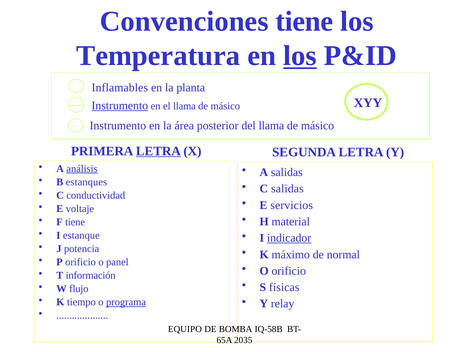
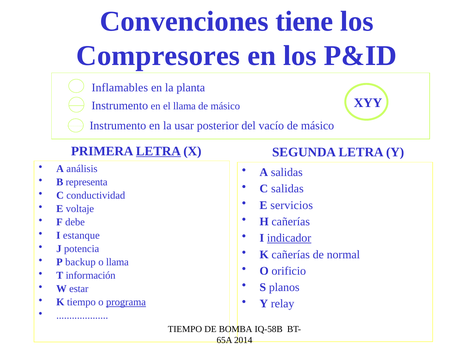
Temperatura: Temperatura -> Compresores (158, 56)
los underline: present -> none (300, 56)
Instrumento underline: present -> none (120, 105)
área: área -> usar (184, 125)
del llama: llama -> vacío (271, 125)
análisis underline: present -> none (82, 169)
estanques: estanques -> representa (87, 182)
H material: material -> cañerías (291, 221)
F tiene: tiene -> debe (75, 222)
K máximo: máximo -> cañerías (291, 254)
P orificio: orificio -> backup (80, 262)
o panel: panel -> llama (117, 262)
físicas: físicas -> planos (284, 287)
flujo: flujo -> estar (79, 289)
EQUIPO: EQUIPO -> TIEMPO (185, 329)
2035: 2035 -> 2014 (243, 340)
